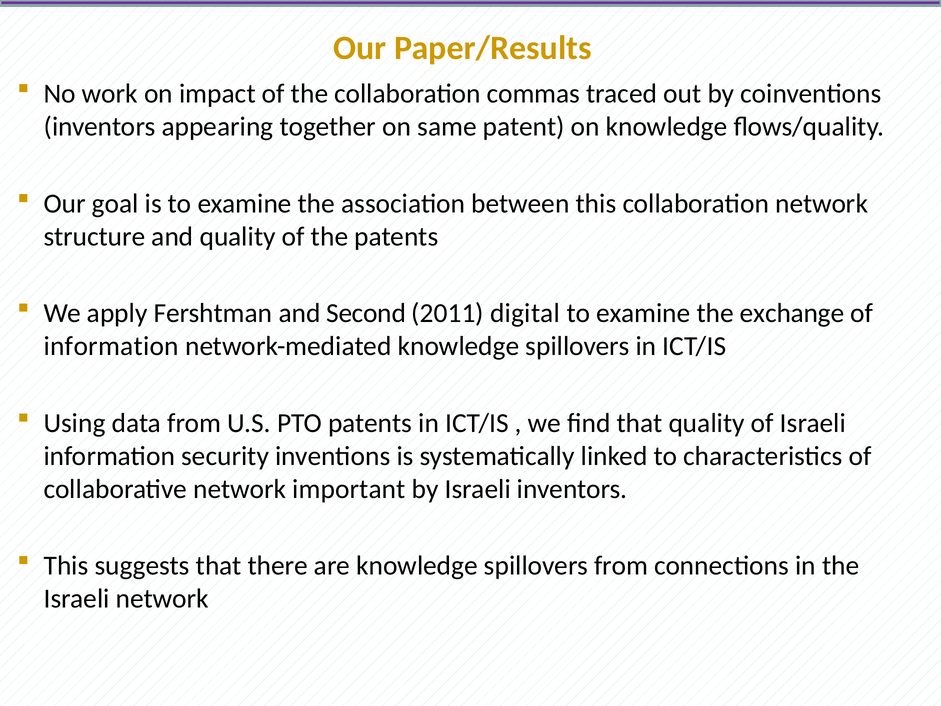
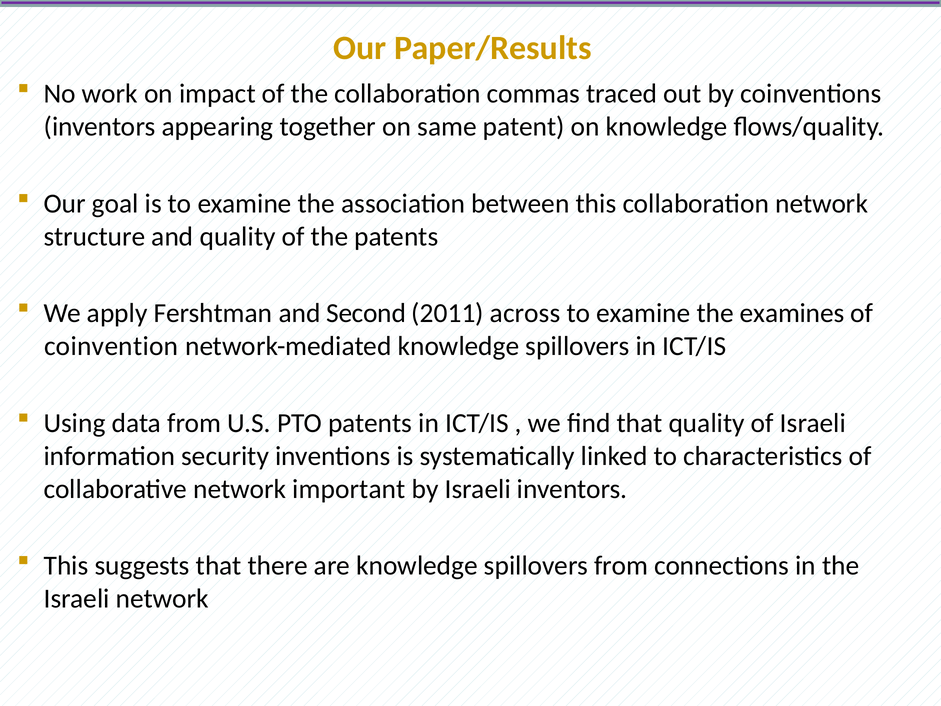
digital: digital -> across (525, 313)
exchange: exchange -> examines (792, 313)
information: information -> coinvention (111, 346)
